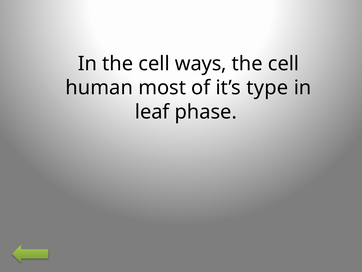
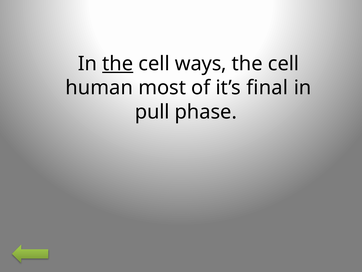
the underline: none -> present (118, 64)
type: type -> final (267, 88)
leaf: leaf -> pull (152, 112)
